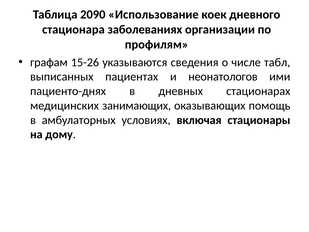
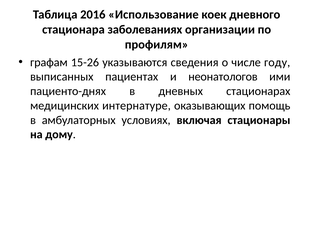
2090: 2090 -> 2016 (93, 15)
табл: табл -> году (277, 62)
занимающих: занимающих -> интернатуре (136, 106)
